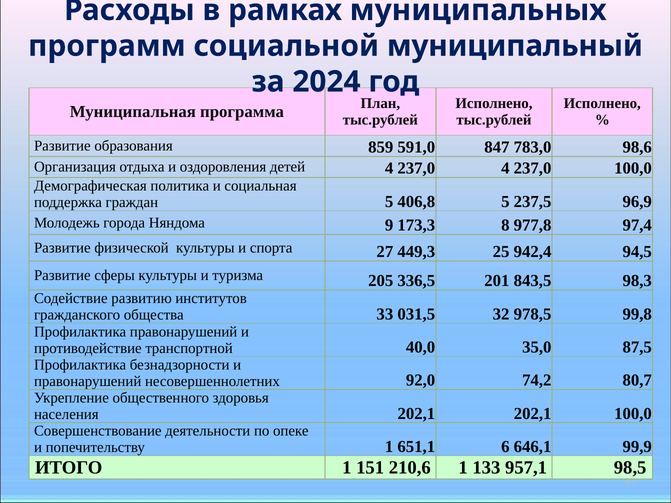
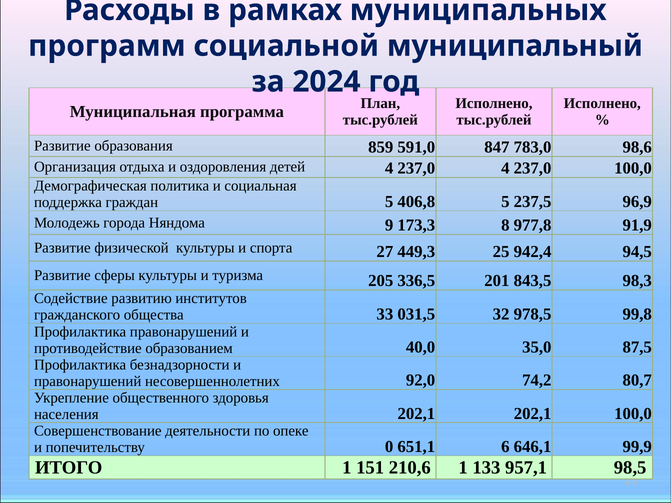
97,4: 97,4 -> 91,9 (637, 225)
транспортной: транспортной -> образованием (189, 348)
попечительству 1: 1 -> 0 (389, 447)
